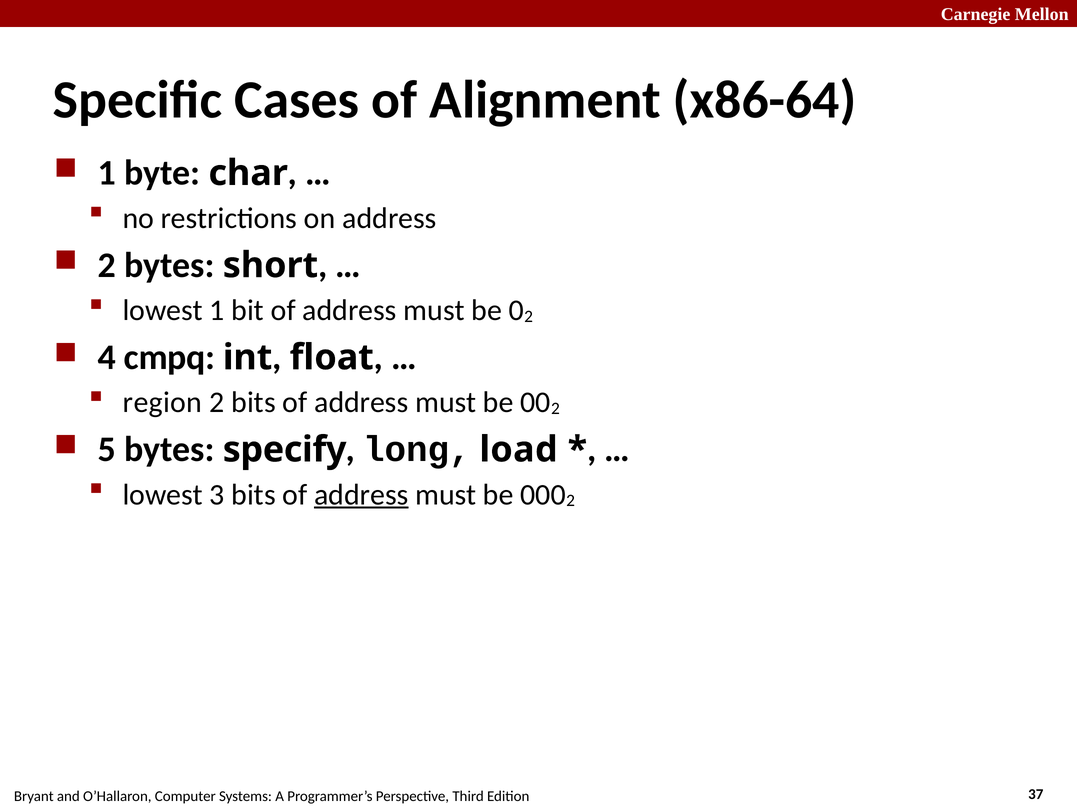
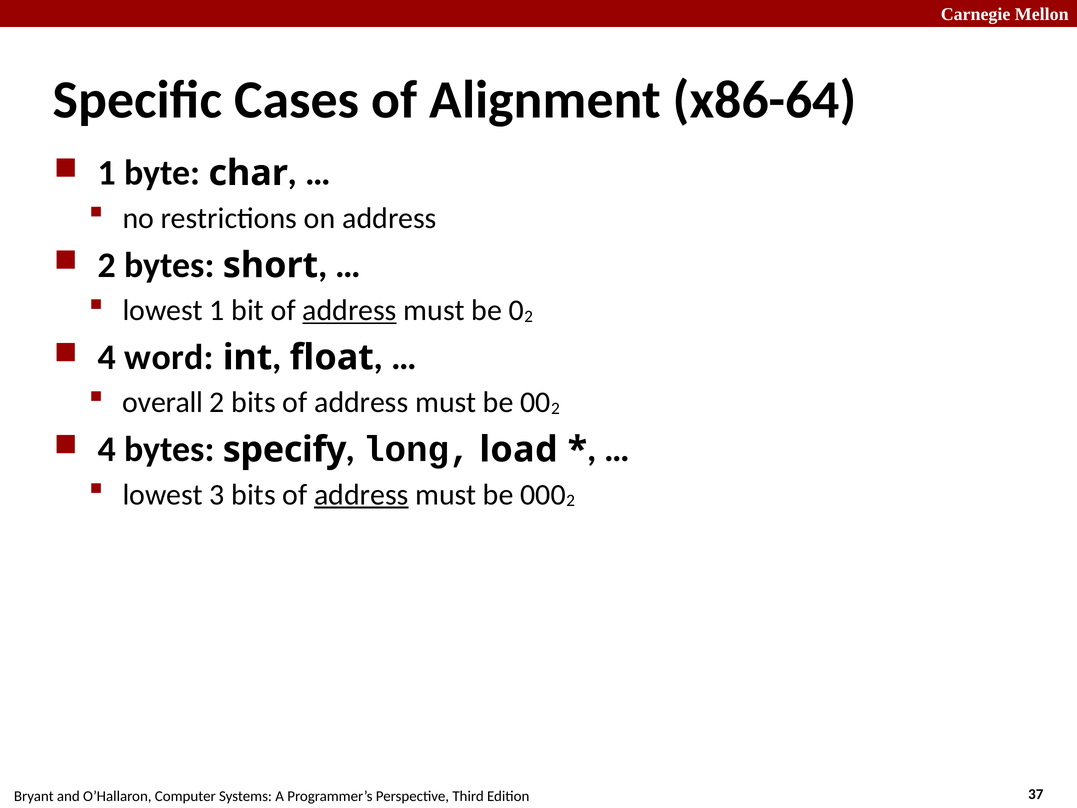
address underline: none -> present (350, 310)
cmpq: cmpq -> word (169, 357)
region: region -> overall (163, 402)
5: 5 -> 4 (107, 449)
